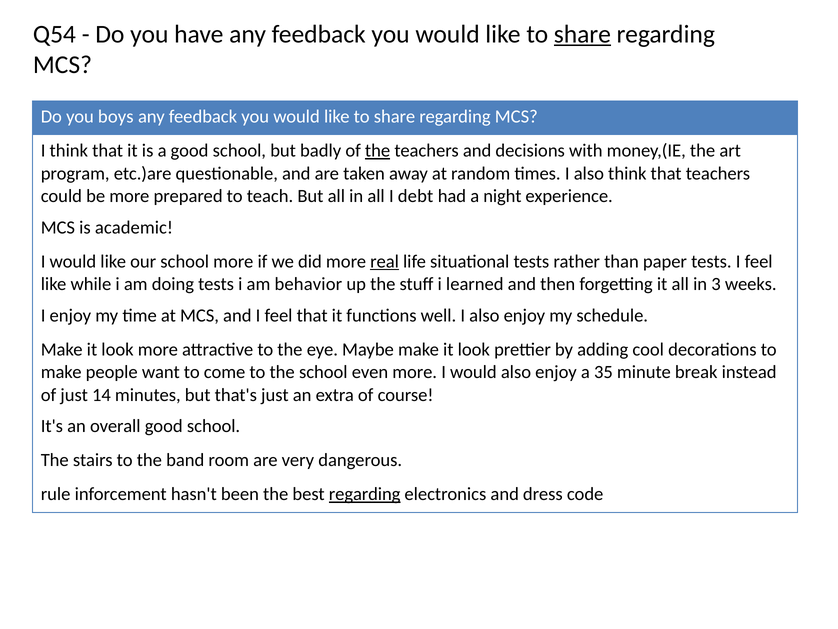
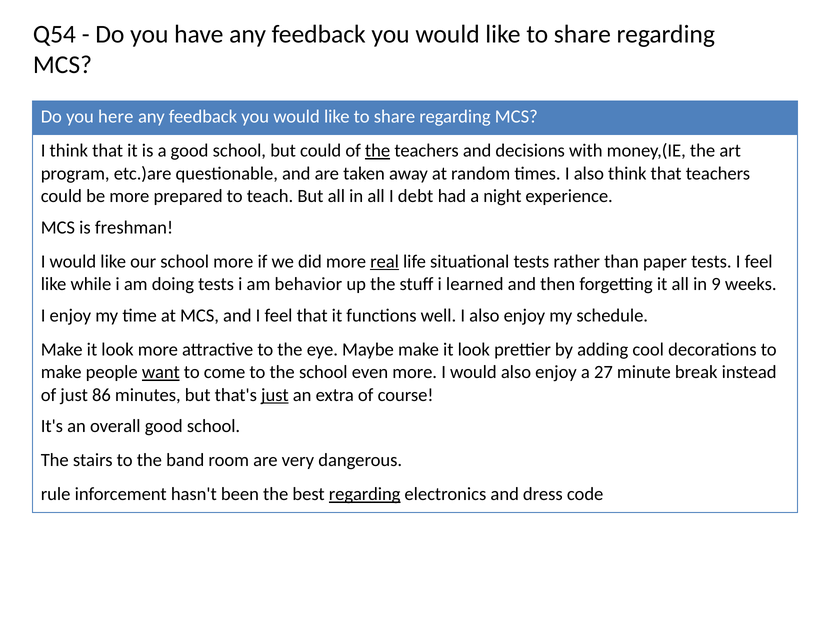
share underline: present -> none (582, 34)
boys: boys -> here (116, 117)
but badly: badly -> could (321, 151)
academic: academic -> freshman (134, 227)
3: 3 -> 9 (716, 284)
want underline: none -> present (161, 372)
35: 35 -> 27 (603, 372)
14: 14 -> 86 (101, 395)
just underline: none -> present (275, 395)
